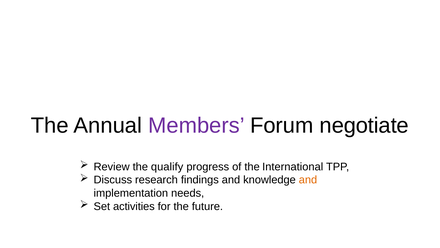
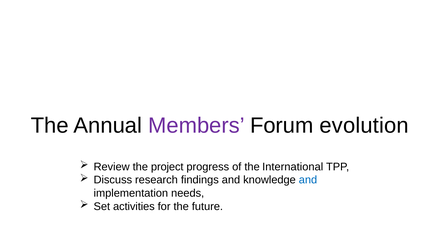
negotiate: negotiate -> evolution (364, 125)
qualify: qualify -> project (167, 166)
and colour: orange -> blue (308, 180)
